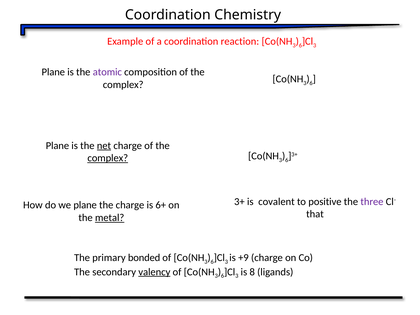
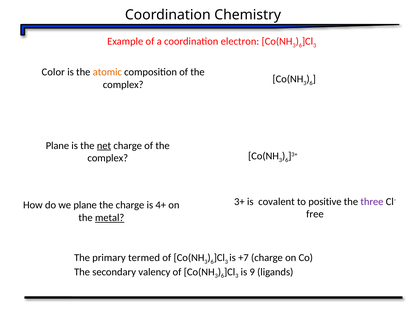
reaction: reaction -> electron (240, 41)
Plane: Plane -> Color (53, 72)
atomic colour: purple -> orange (107, 72)
complex underline: present -> none (108, 158)
6+: 6+ -> 4+ (161, 205)
that: that -> free (315, 214)
bonded: bonded -> termed (144, 258)
+9: +9 -> +7 (243, 258)
valency underline: present -> none (154, 272)
8: 8 -> 9 (252, 272)
